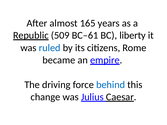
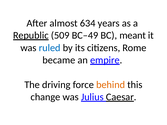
165: 165 -> 634 (88, 23)
BC–61: BC–61 -> BC–49 (85, 35)
liberty: liberty -> meant (133, 35)
behind colour: blue -> orange (111, 85)
